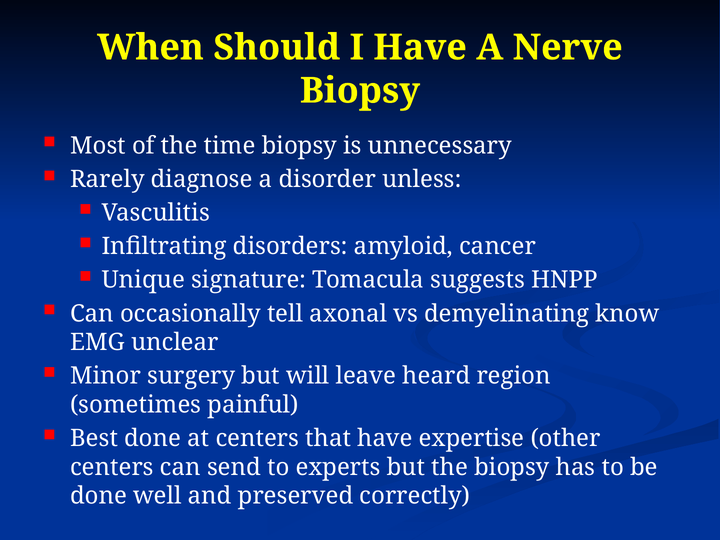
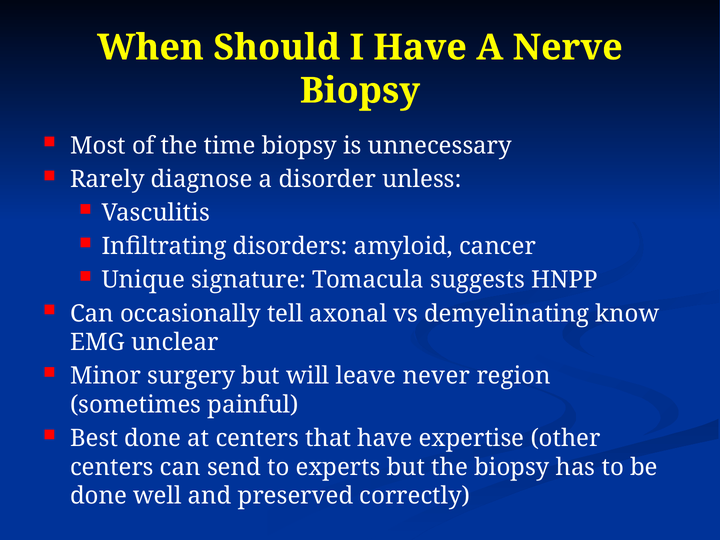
heard: heard -> never (436, 376)
